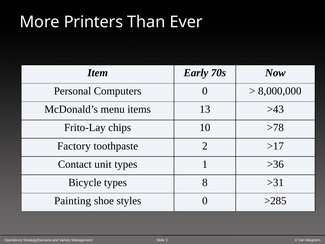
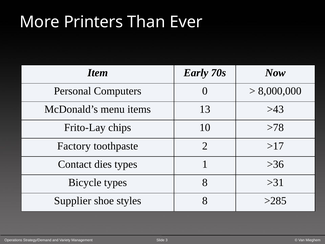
unit: unit -> dies (103, 164)
Painting: Painting -> Supplier (73, 201)
styles 0: 0 -> 8 (205, 201)
